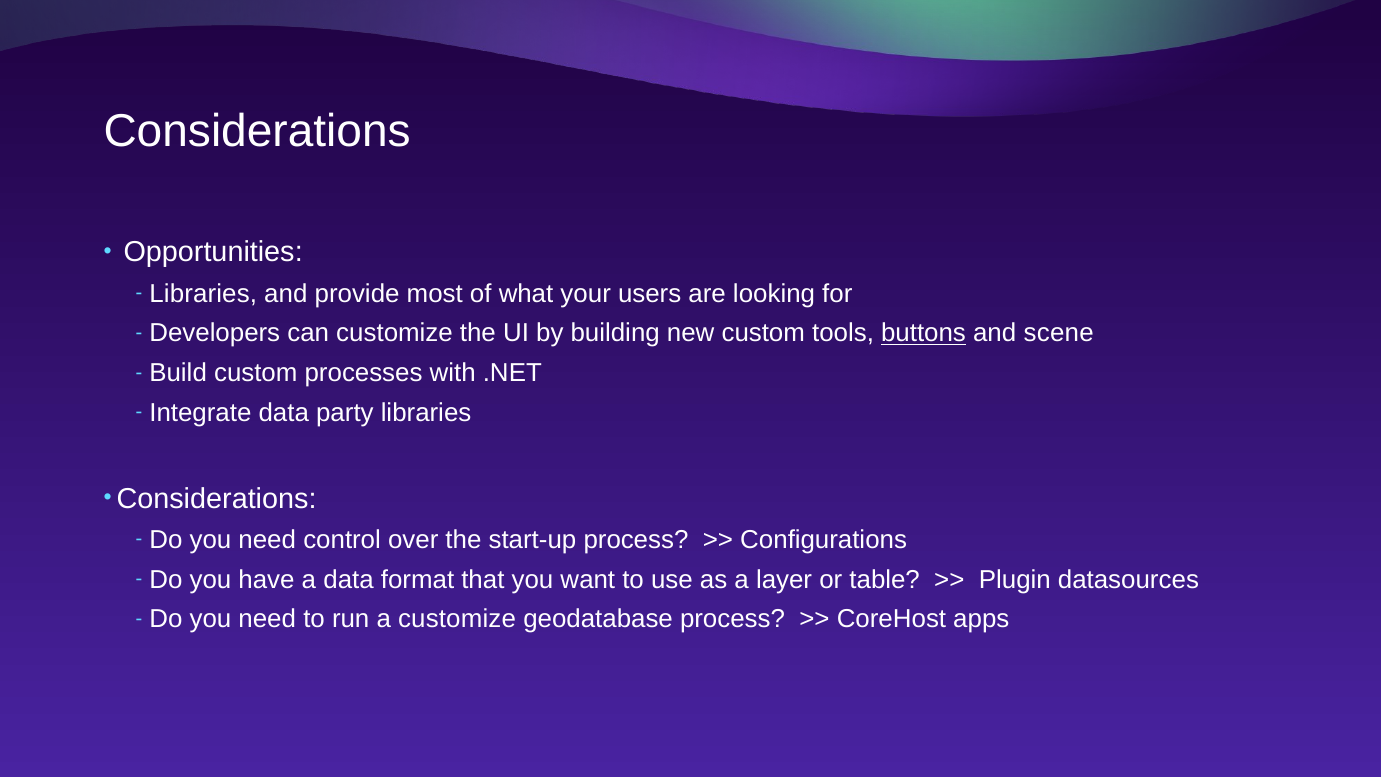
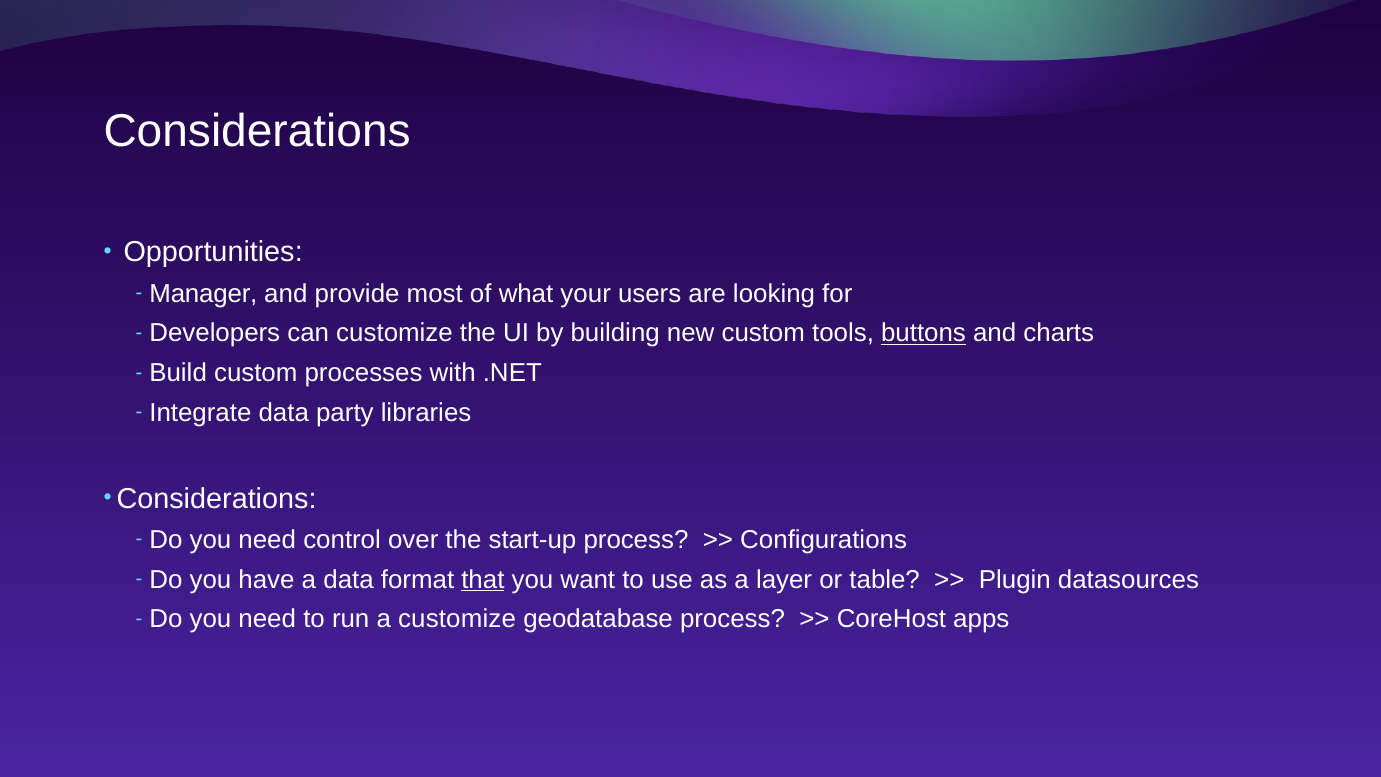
Libraries: Libraries -> Manager (203, 294)
scene: scene -> charts (1059, 333)
that underline: none -> present (483, 579)
